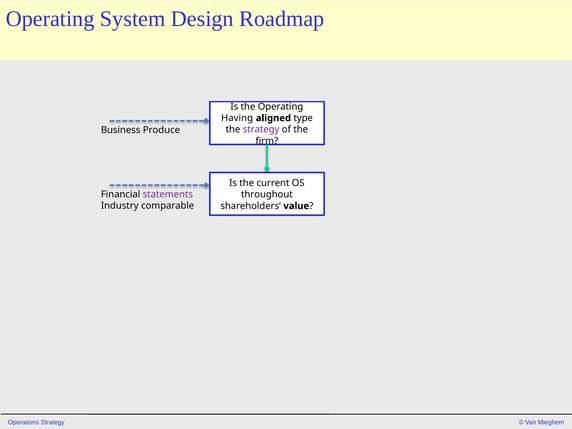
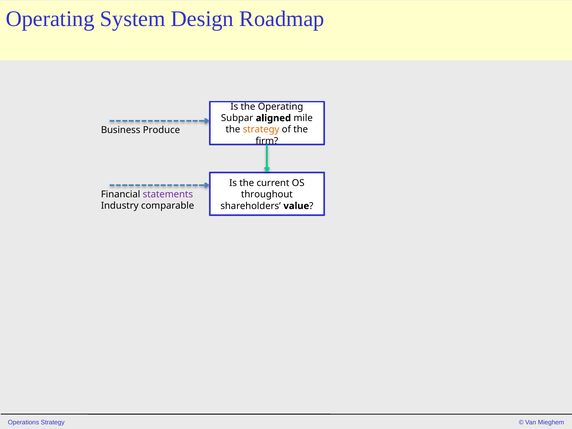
Having: Having -> Subpar (237, 118)
type: type -> mile (303, 118)
strategy colour: purple -> orange (261, 130)
